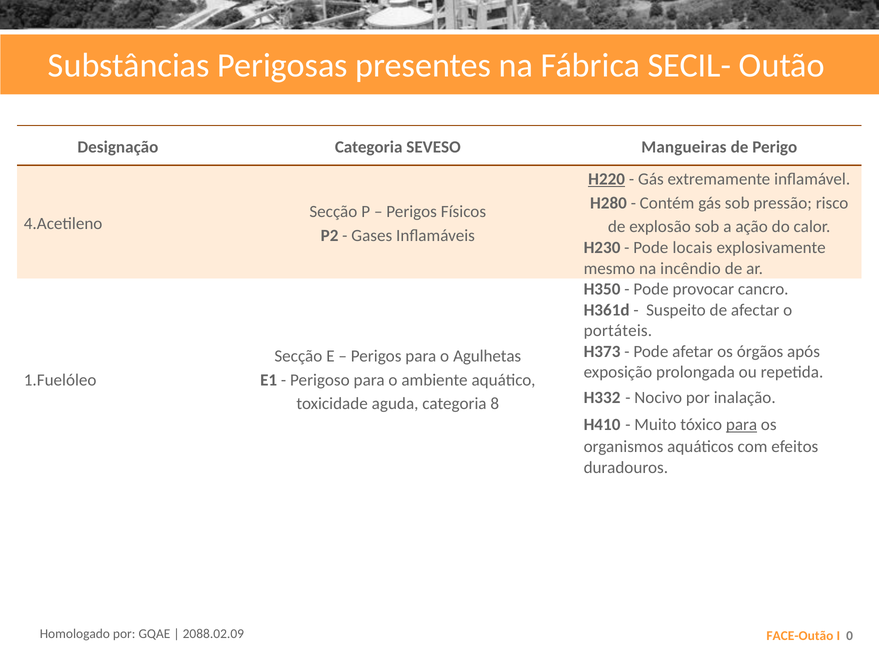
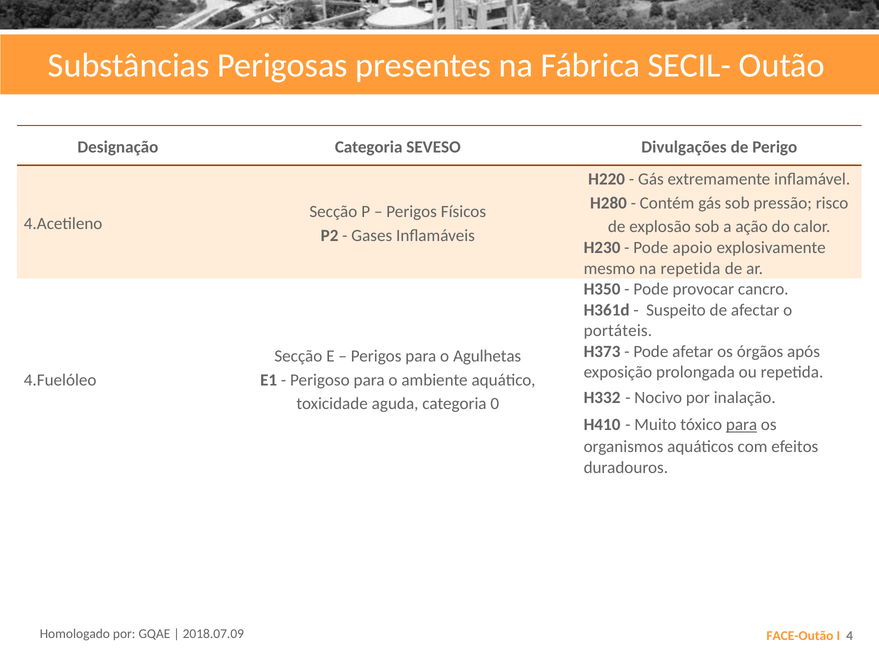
Mangueiras: Mangueiras -> Divulgações (684, 147)
H220 underline: present -> none (607, 179)
locais: locais -> apoio (692, 248)
na incêndio: incêndio -> repetida (690, 268)
1.Fuelóleo: 1.Fuelóleo -> 4.Fuelóleo (60, 380)
8: 8 -> 0 (495, 404)
2088.02.09: 2088.02.09 -> 2018.07.09 (213, 634)
0: 0 -> 4 (850, 636)
